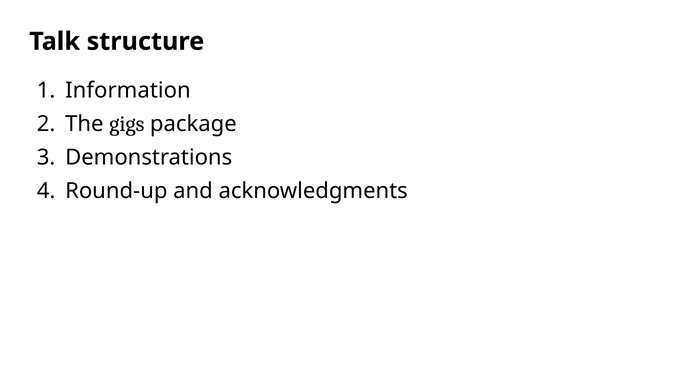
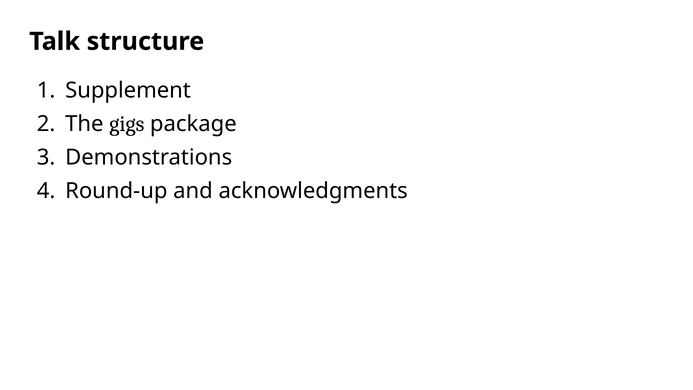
Information: Information -> Supplement (128, 90)
